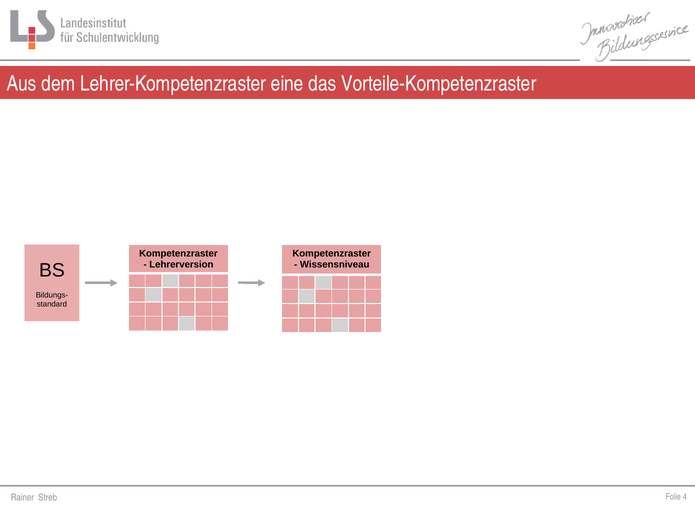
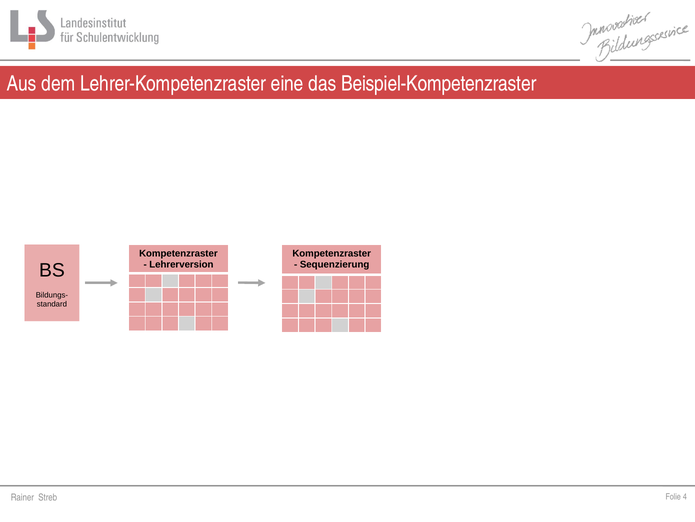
Vorteile-Kompetenzraster: Vorteile-Kompetenzraster -> Beispiel-Kompetenzraster (439, 84)
Wissensniveau: Wissensniveau -> Sequenzierung (335, 264)
